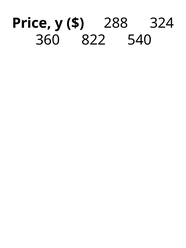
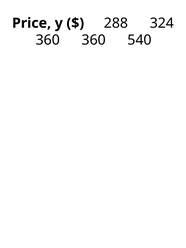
360 822: 822 -> 360 (94, 40)
